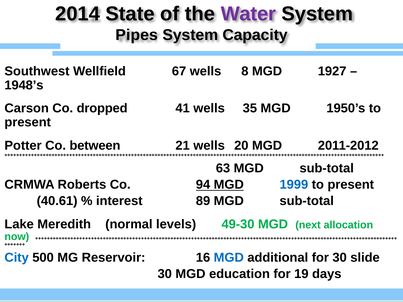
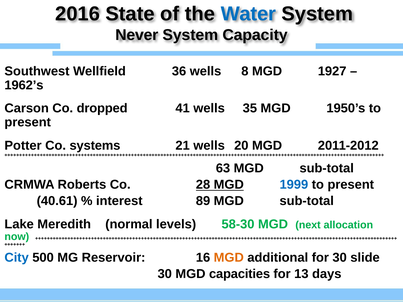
2014: 2014 -> 2016 (78, 14)
Water colour: purple -> blue (248, 14)
Pipes: Pipes -> Never (137, 35)
67: 67 -> 36 (179, 71)
1948’s: 1948’s -> 1962’s (24, 85)
between: between -> systems (95, 146)
94: 94 -> 28 (203, 185)
49-30: 49-30 -> 58-30 (238, 225)
MGD colour: blue -> orange (229, 258)
education: education -> capacities (240, 274)
19: 19 -> 13 (301, 274)
